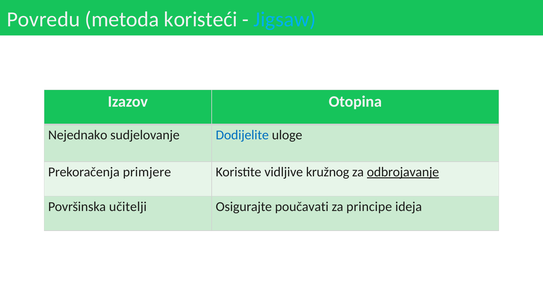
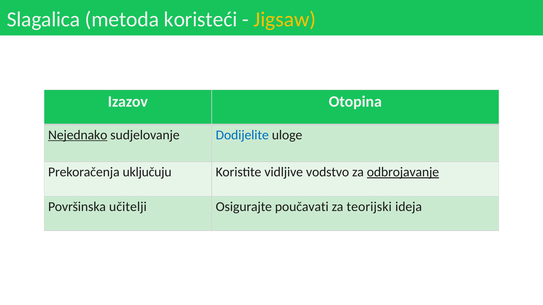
Povredu: Povredu -> Slagalica (43, 19)
Jigsaw colour: light blue -> yellow (285, 19)
Nejednako underline: none -> present (78, 135)
primjere: primjere -> uključuju (147, 172)
kružnog: kružnog -> vodstvo (328, 172)
principe: principe -> teorijski (369, 207)
